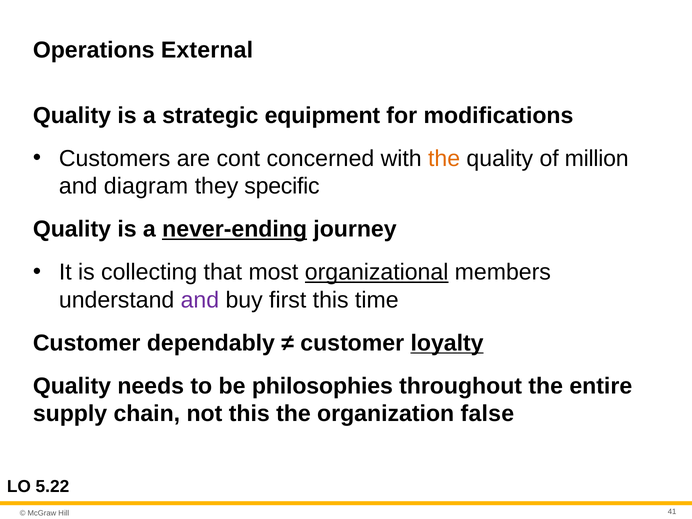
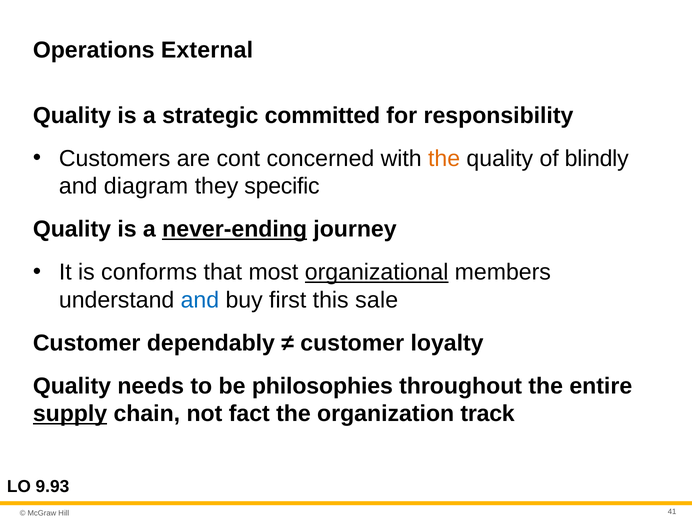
equipment: equipment -> committed (322, 116)
modifications: modifications -> responsibility (498, 116)
million: million -> blindly (597, 159)
collecting: collecting -> conforms (149, 272)
and colour: purple -> blue (200, 300)
time: time -> sale (377, 300)
loyalty underline: present -> none (447, 343)
supply underline: none -> present (70, 414)
not this: this -> fact (249, 414)
false: false -> track (488, 414)
5.22: 5.22 -> 9.93 (52, 487)
